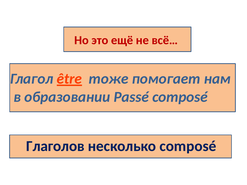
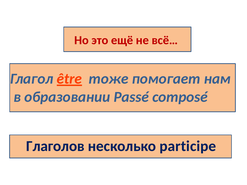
несколько composé: composé -> participe (188, 146)
